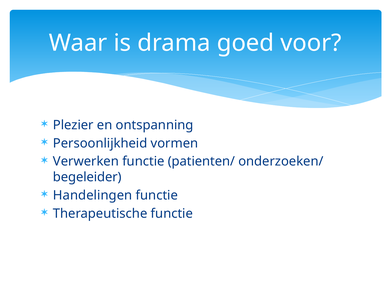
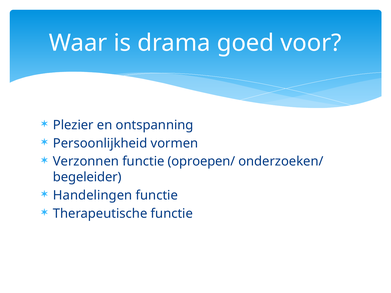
Verwerken: Verwerken -> Verzonnen (86, 162)
patienten/: patienten/ -> oproepen/ (201, 162)
